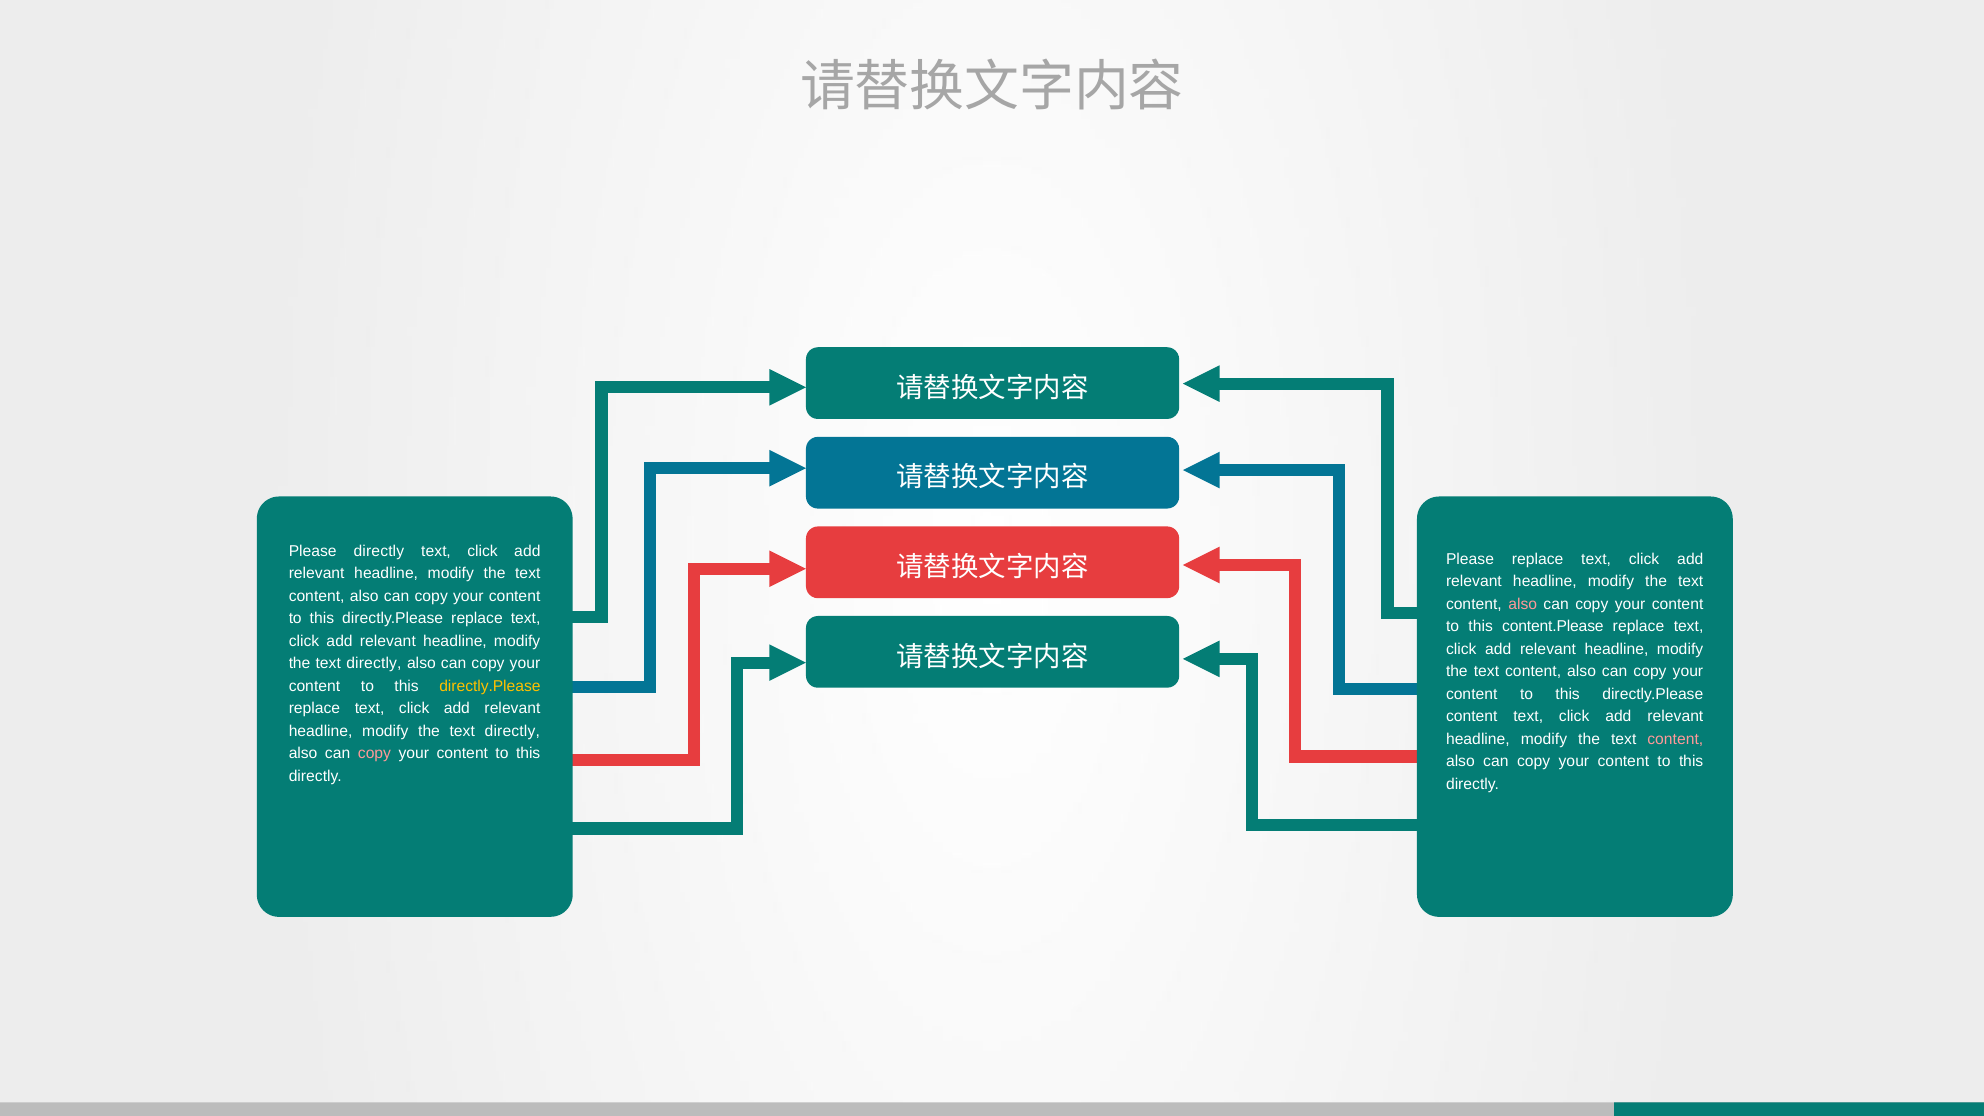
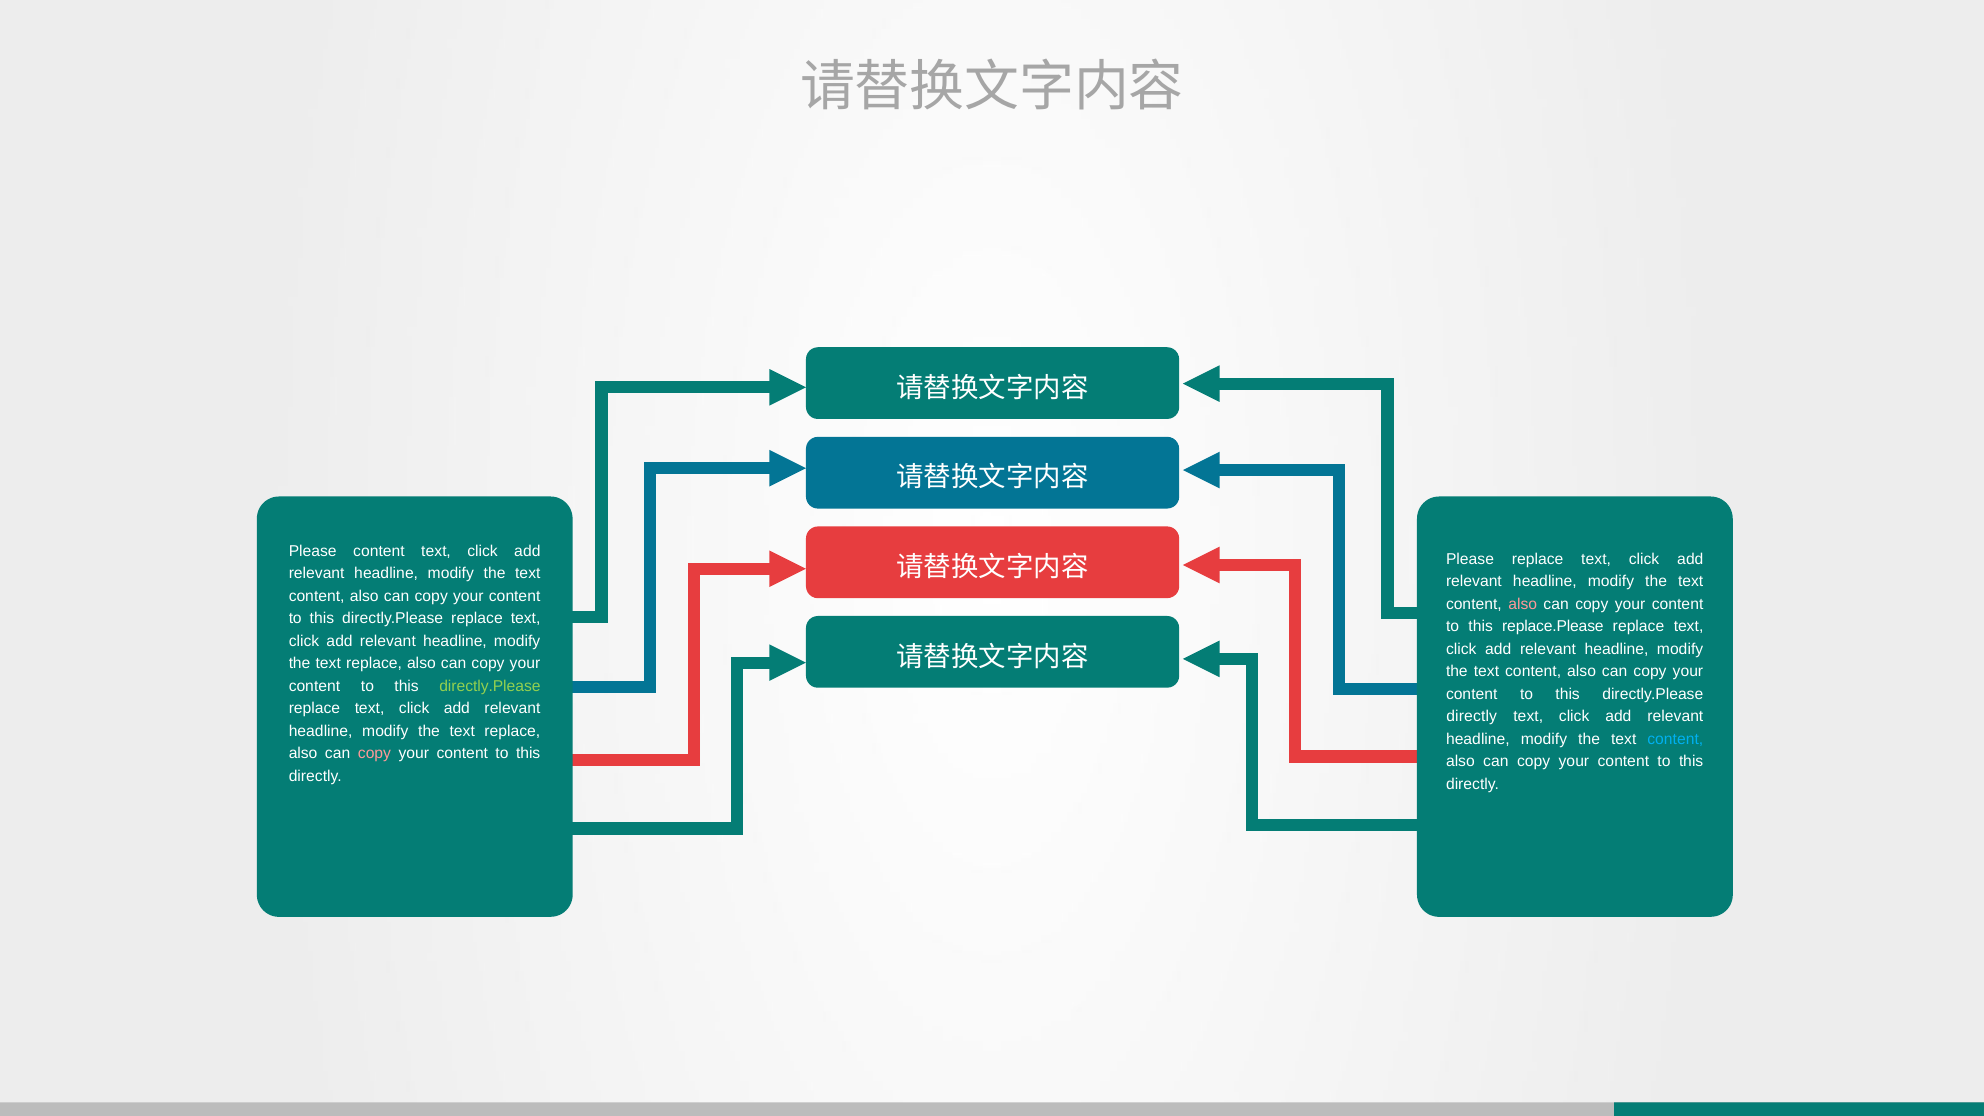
Please directly: directly -> content (379, 551)
content.Please: content.Please -> replace.Please (1553, 627)
directly: directly -> replace (374, 663)
directly.Please colour: yellow -> light green (490, 686)
content: content -> directly (1472, 717)
directly: directly -> replace (512, 731)
content colour: pink -> light blue (1675, 739)
